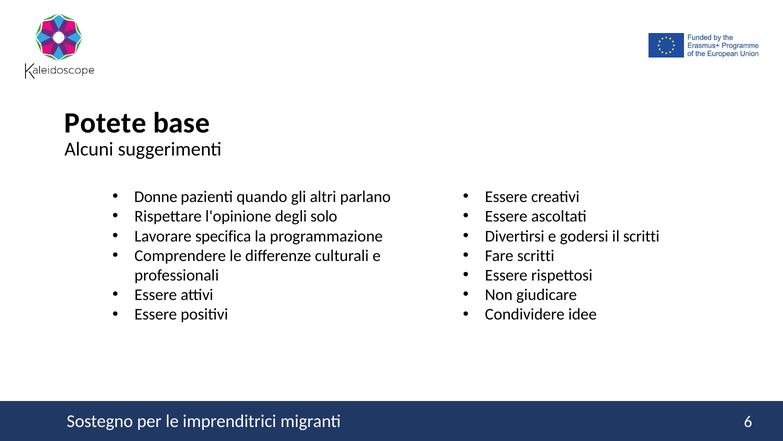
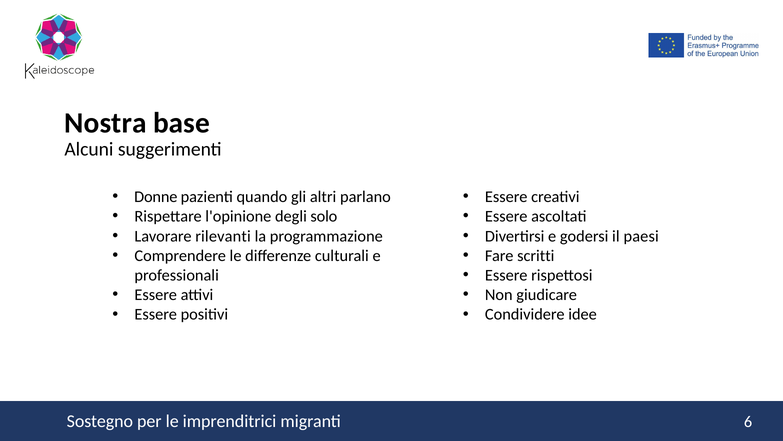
Potete: Potete -> Nostra (105, 123)
specifica: specifica -> rilevanti (223, 236)
il scritti: scritti -> paesi (641, 236)
